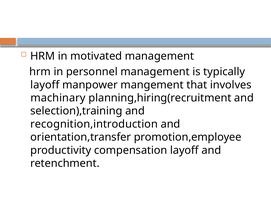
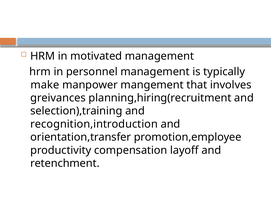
layoff: layoff -> make (45, 85)
machinary: machinary -> greivances (58, 98)
